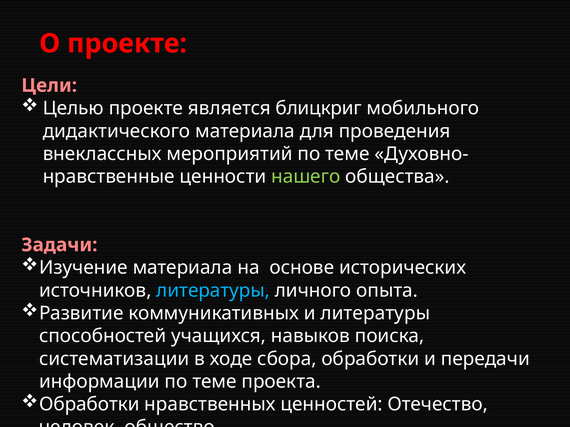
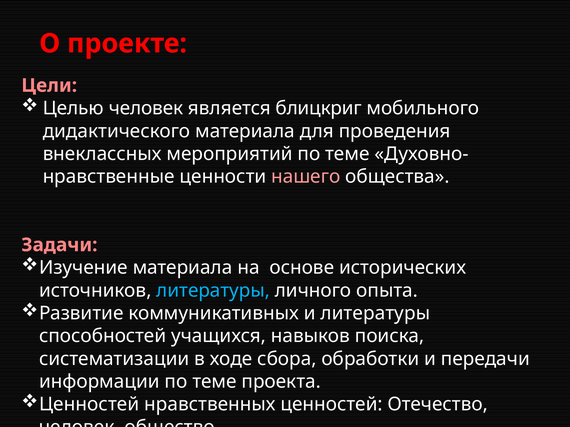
Целью проекте: проекте -> человек (146, 108)
нашего colour: light green -> pink (306, 177)
Обработки: Обработки -> Ценностей (89, 405)
